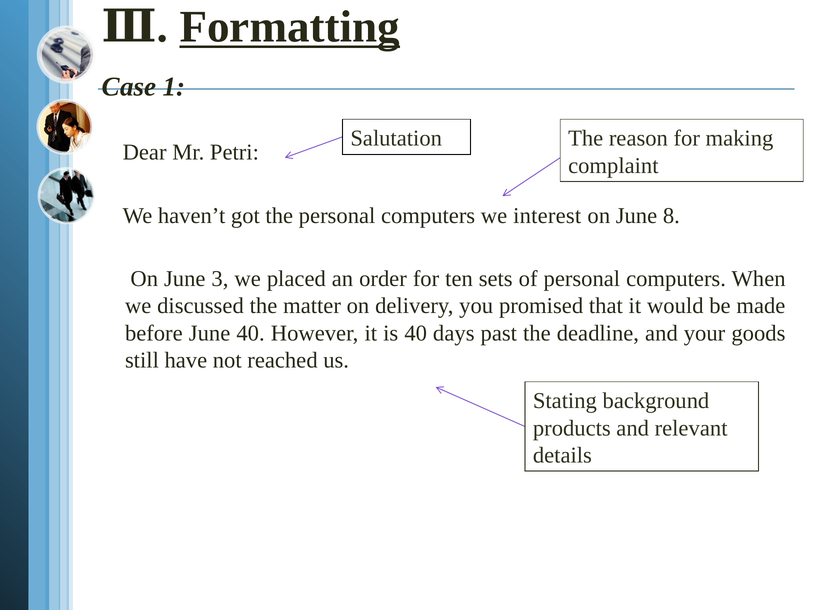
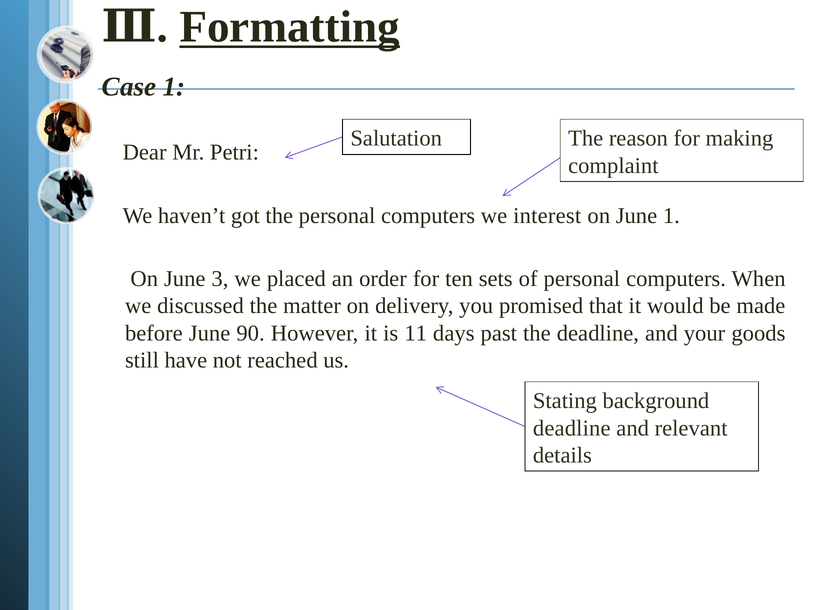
June 8: 8 -> 1 (671, 216)
June 40: 40 -> 90 (251, 333)
is 40: 40 -> 11 (416, 333)
products: products -> deadline (572, 428)
